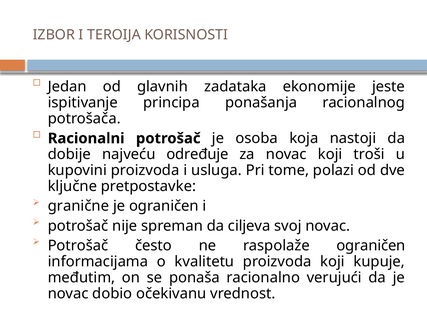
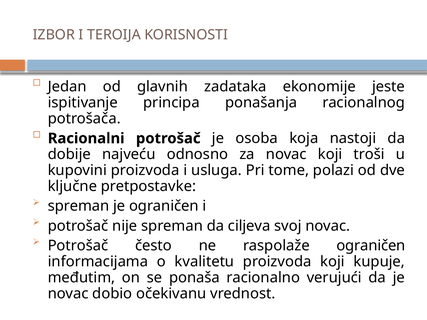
određuje: određuje -> odnosno (197, 155)
granične: granične -> spreman (79, 206)
